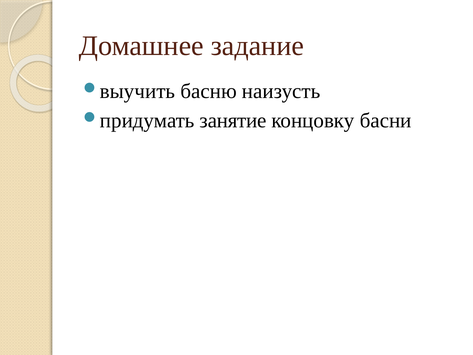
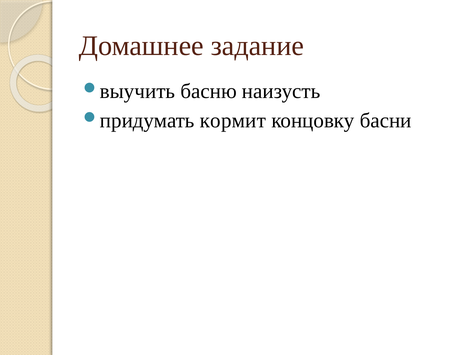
занятие: занятие -> кормит (233, 120)
